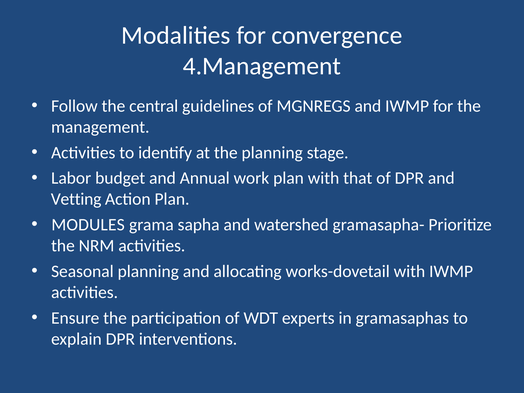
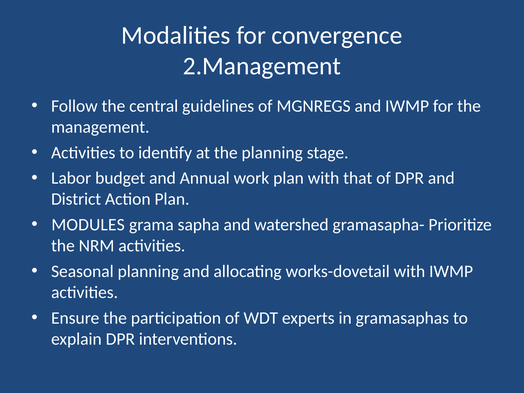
4.Management: 4.Management -> 2.Management (262, 66)
Vetting: Vetting -> District (76, 199)
